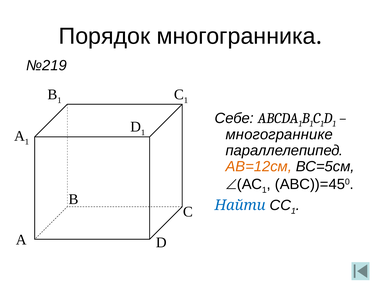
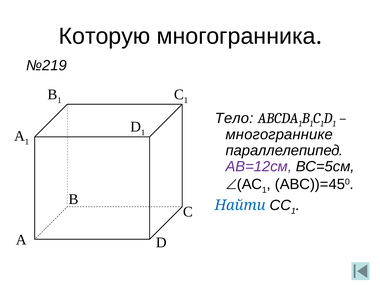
Порядок: Порядок -> Которую (104, 36)
Себе: Себе -> Тело (234, 118)
АВ=12см colour: orange -> purple (259, 166)
